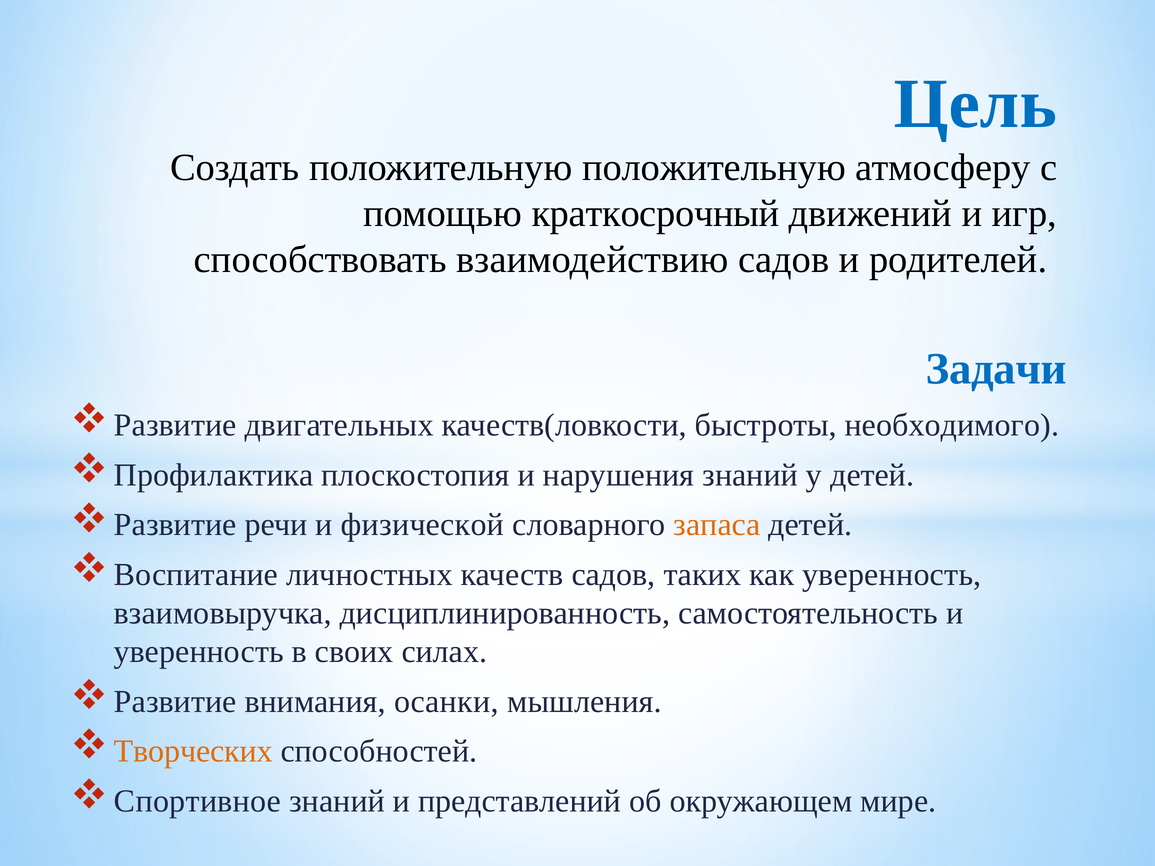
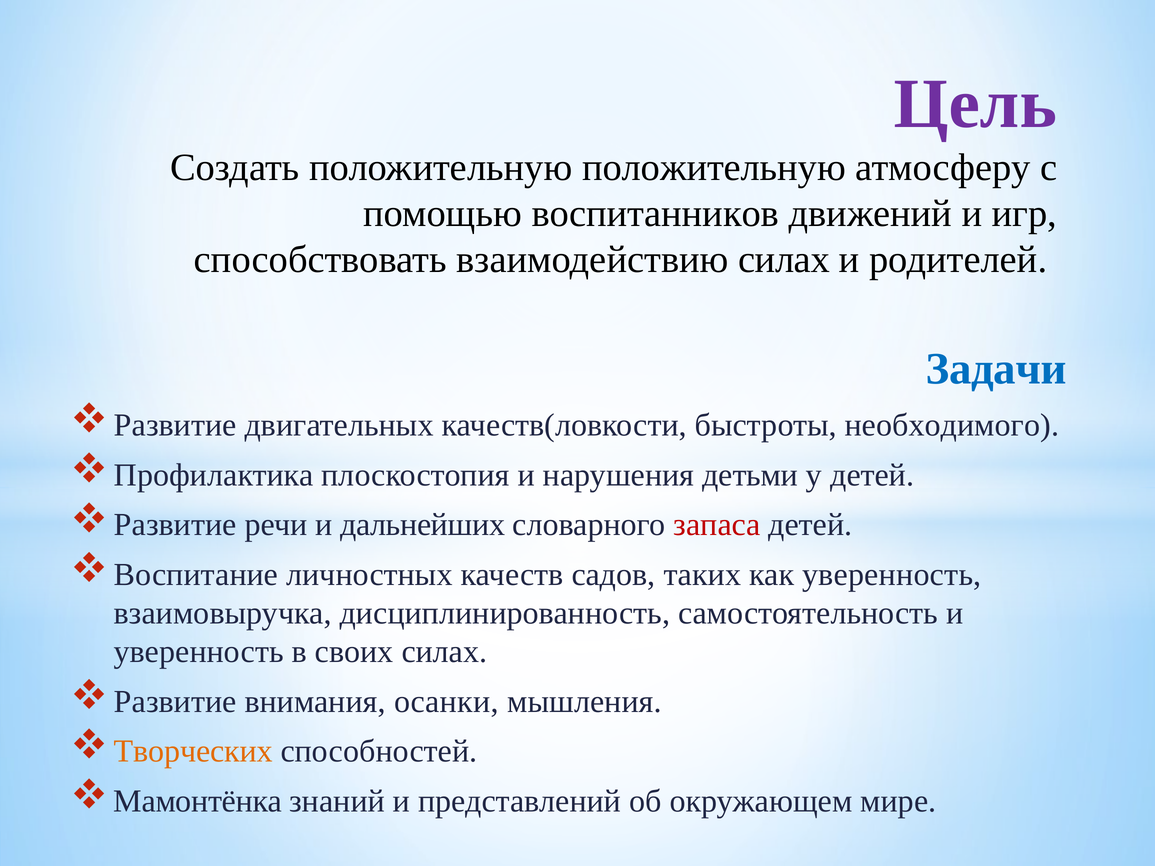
Цель colour: blue -> purple (975, 104)
краткосрочный: краткосрочный -> воспитанников (655, 214)
взаимодействию садов: садов -> силах (784, 260)
нарушения знаний: знаний -> детьми (750, 475)
физической: физической -> дальнейших (423, 525)
запаса colour: orange -> red (717, 525)
Спортивное: Спортивное -> Мамонтёнка (198, 801)
